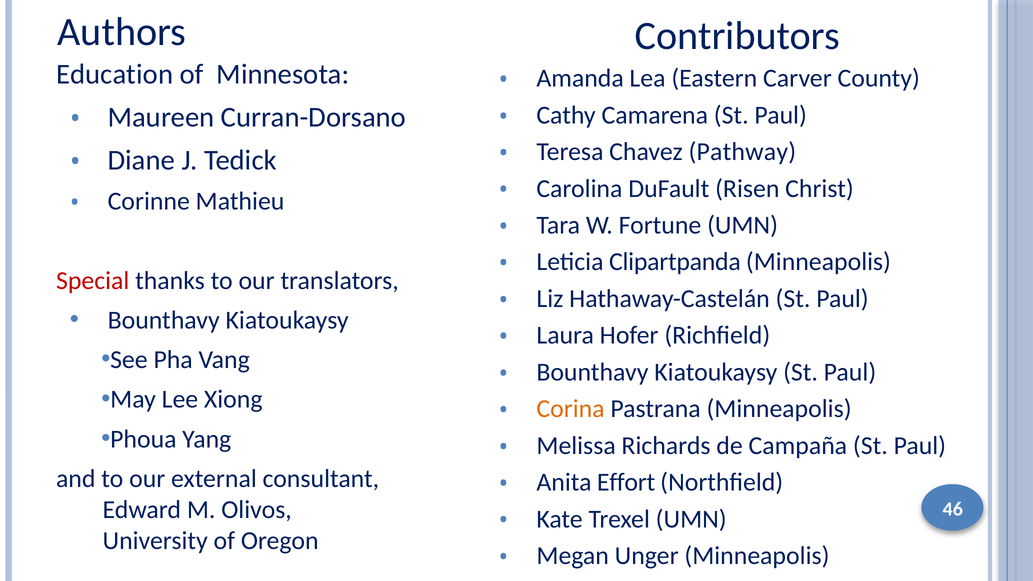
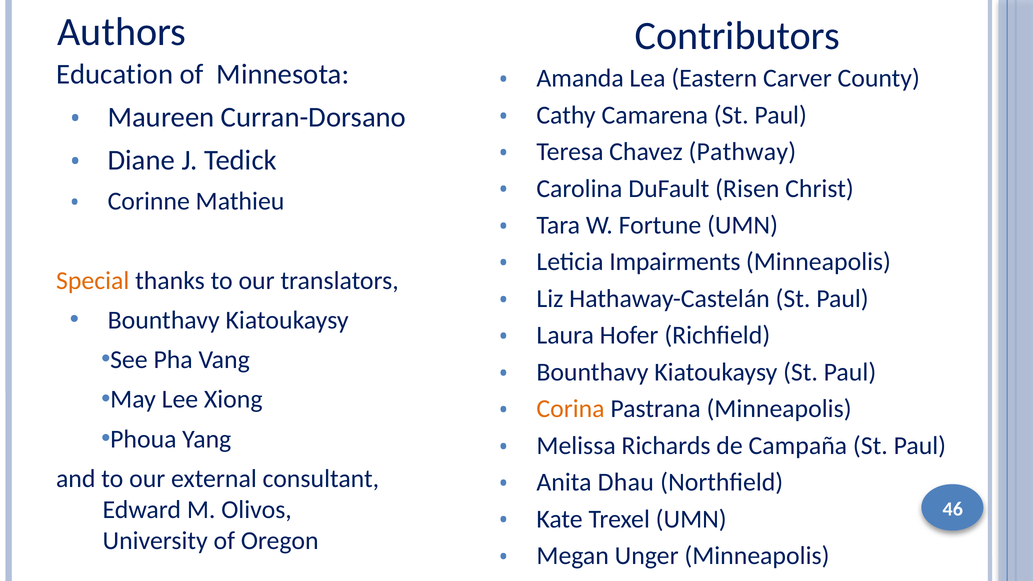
Clipartpanda: Clipartpanda -> Impairments (675, 262)
Special colour: red -> orange (93, 281)
Effort: Effort -> Dhau (626, 482)
